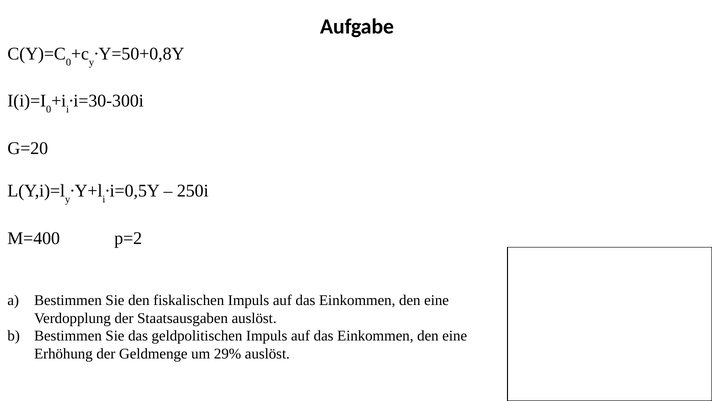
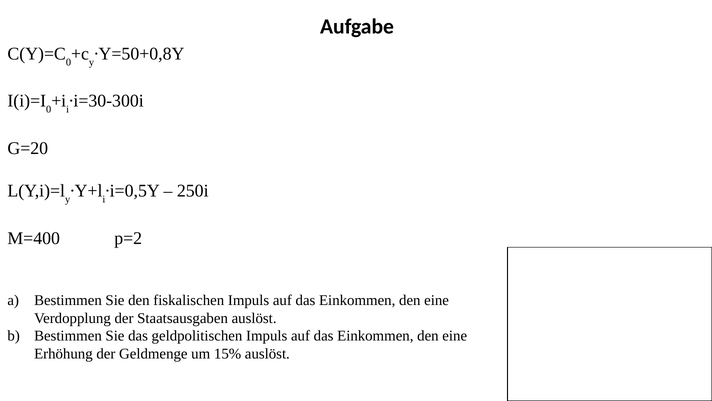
29%: 29% -> 15% (228, 353)
